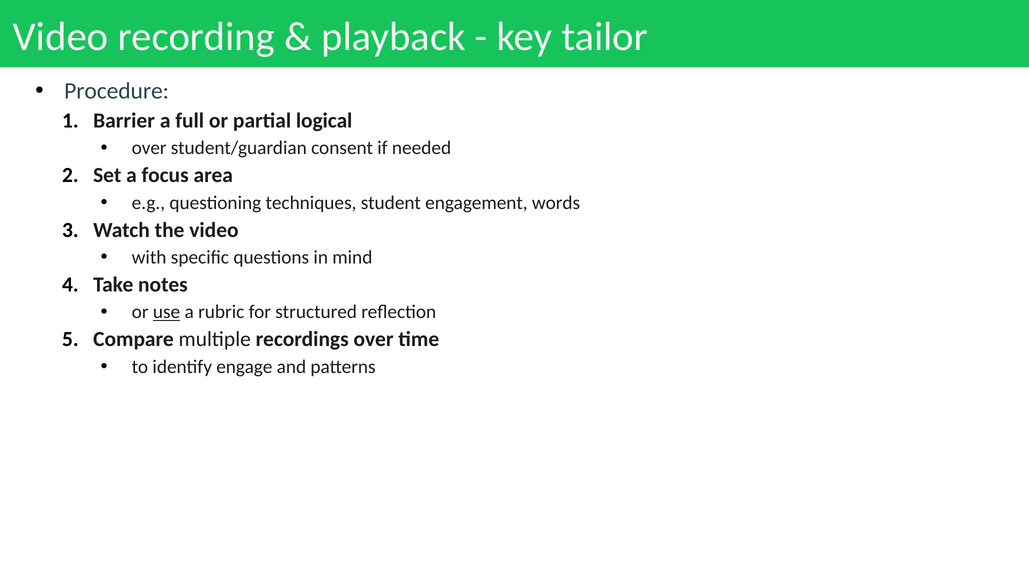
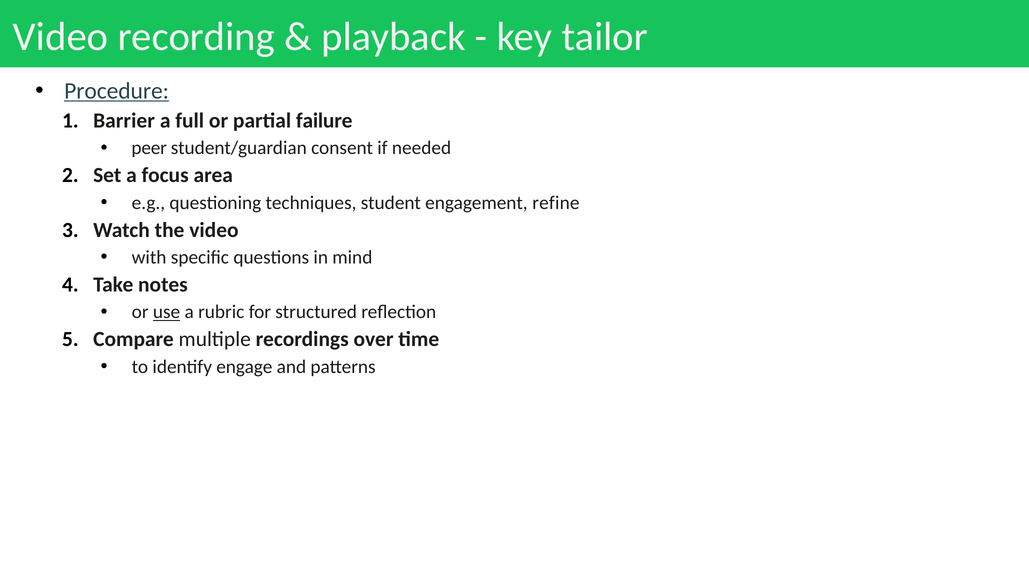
Procedure underline: none -> present (117, 91)
logical: logical -> failure (324, 121)
over: over -> peer (149, 148)
words: words -> refine (556, 203)
